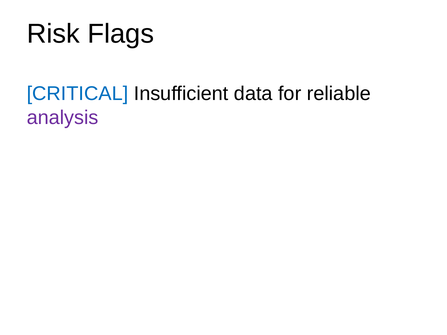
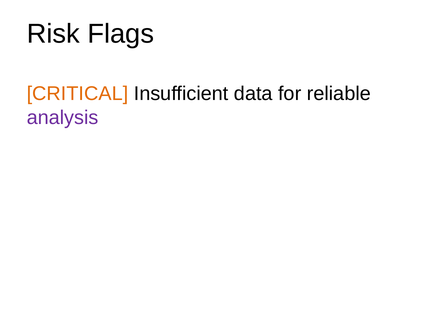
CRITICAL colour: blue -> orange (78, 94)
